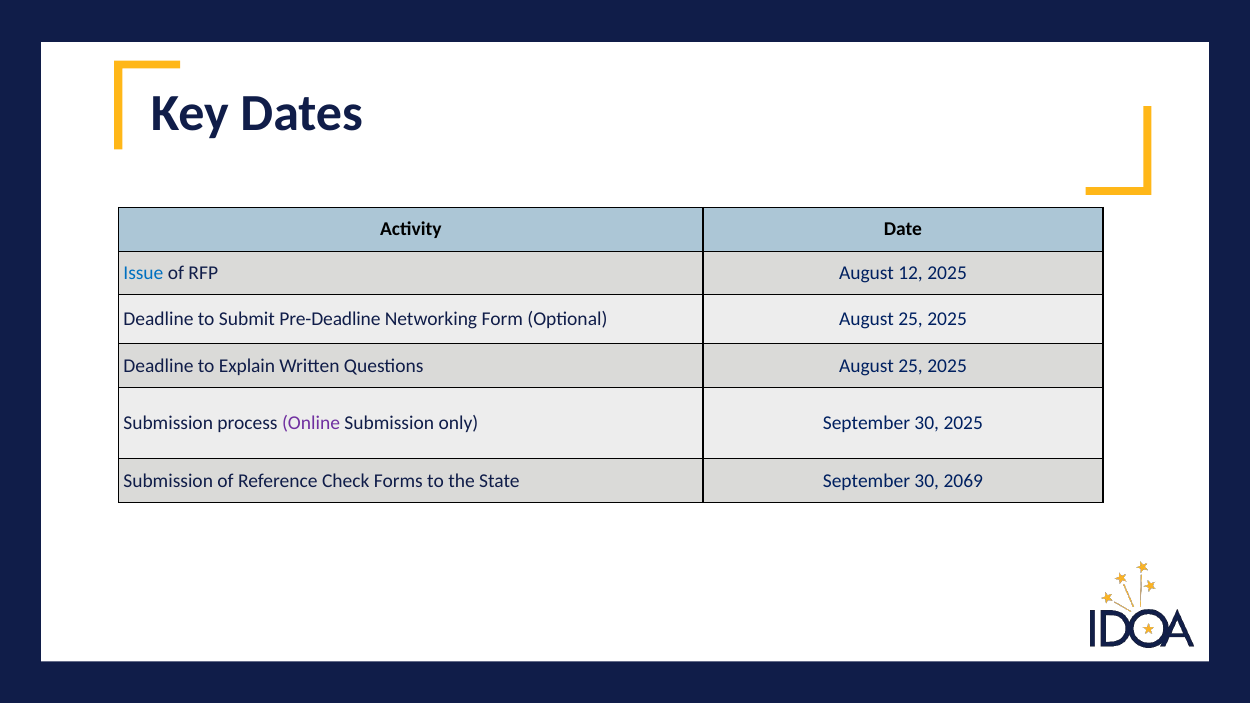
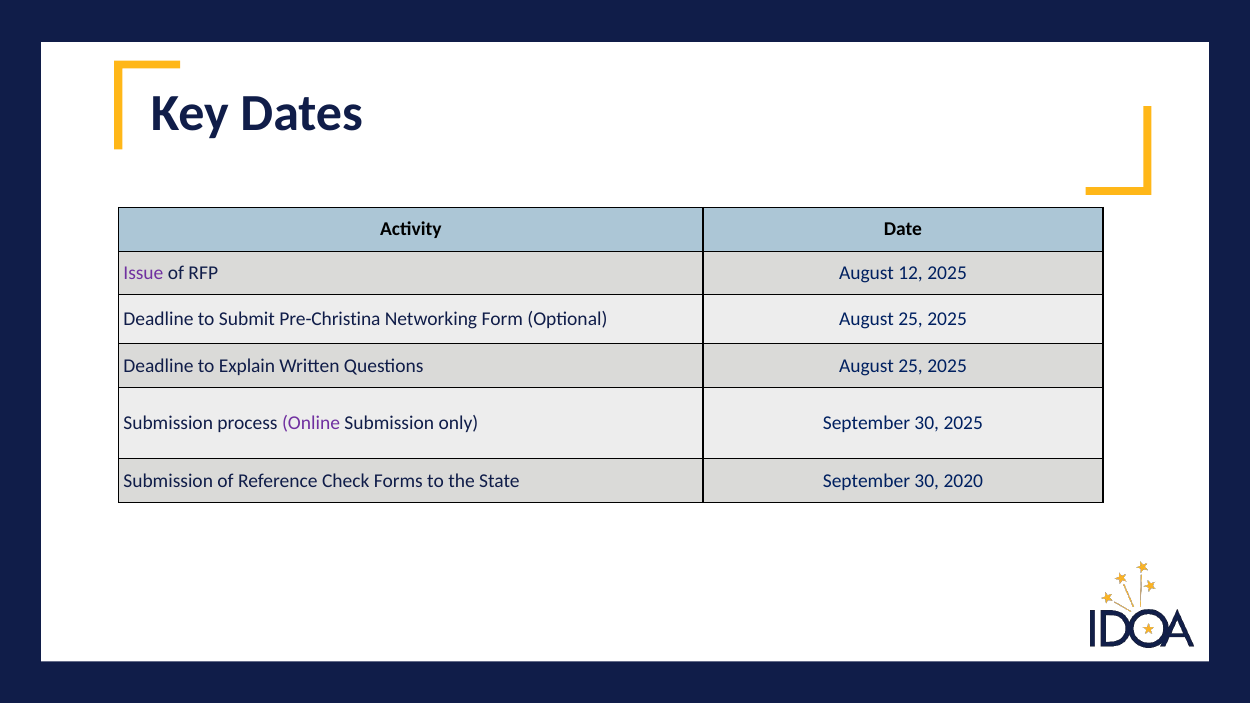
Issue colour: blue -> purple (143, 273)
Pre-Deadline: Pre-Deadline -> Pre-Christina (330, 320)
2069: 2069 -> 2020 (963, 481)
